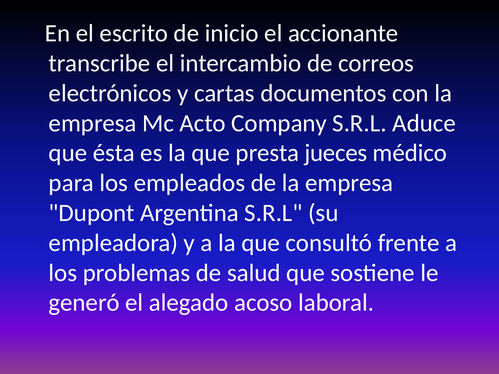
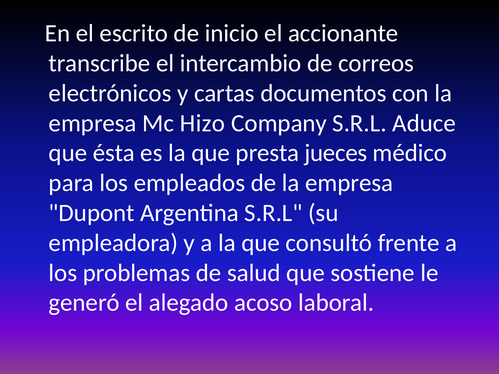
Acto: Acto -> Hizo (203, 123)
